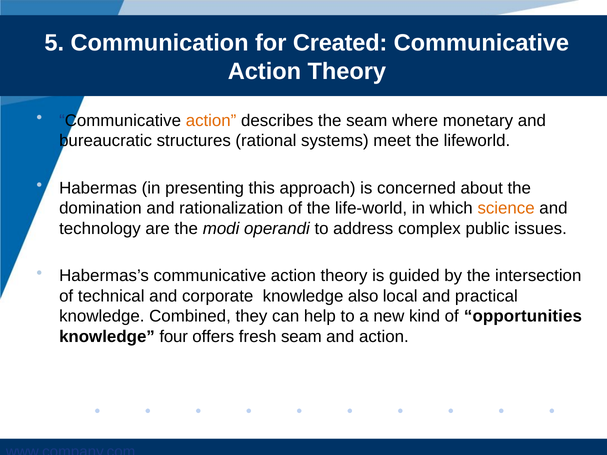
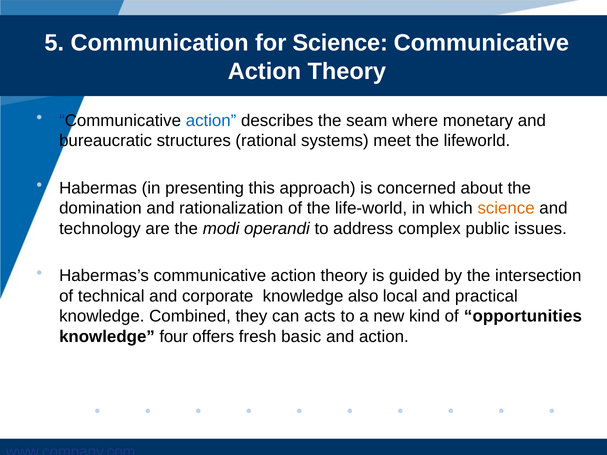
for Created: Created -> Science (340, 43)
action colour: orange -> blue (211, 121)
help: help -> acts (320, 316)
fresh seam: seam -> basic (301, 337)
